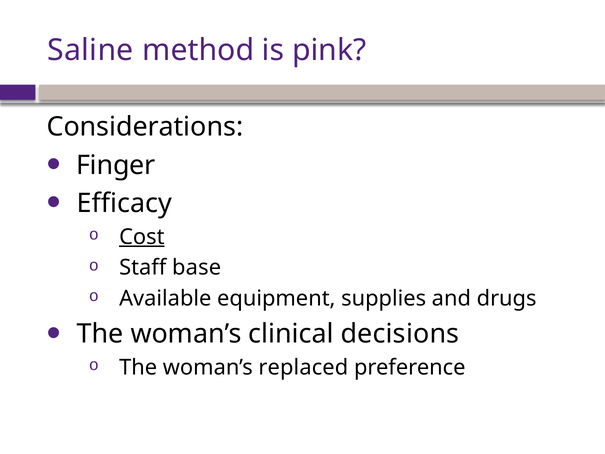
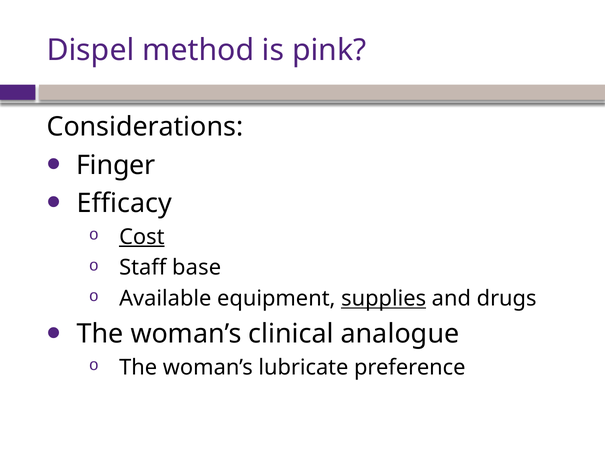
Saline: Saline -> Dispel (90, 50)
supplies underline: none -> present (384, 298)
decisions: decisions -> analogue (400, 334)
replaced: replaced -> lubricate (303, 367)
